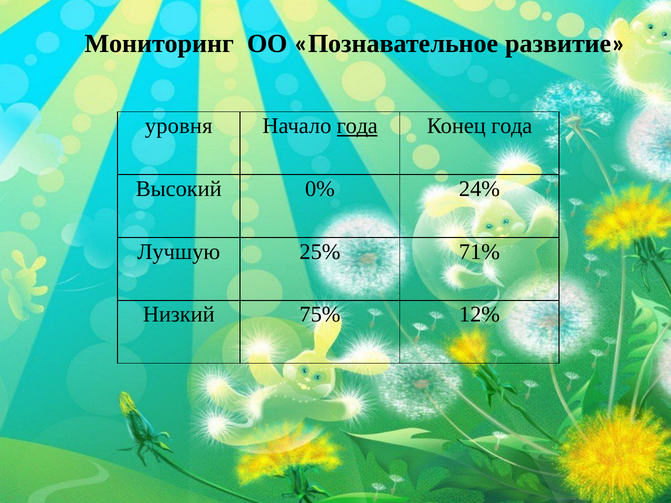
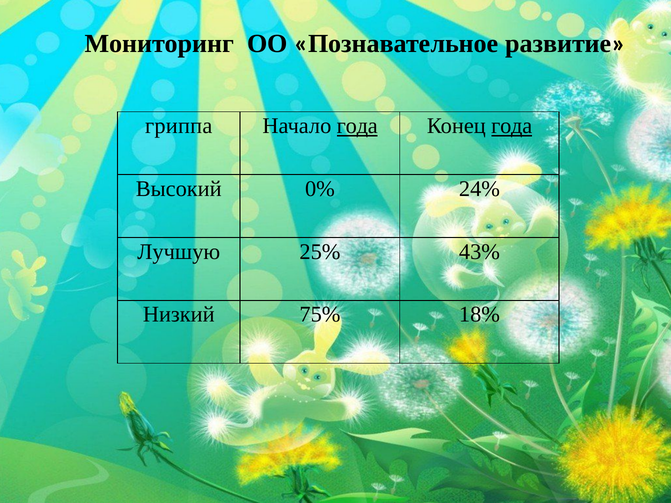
уровня: уровня -> гриппа (179, 126)
года underline: none -> present (512, 126)
71%: 71% -> 43% (479, 252)
12%: 12% -> 18% (479, 315)
